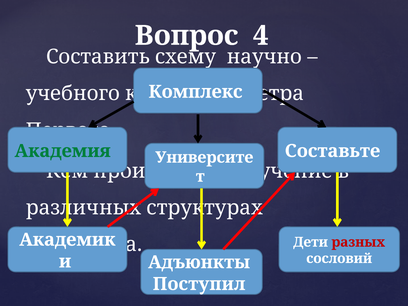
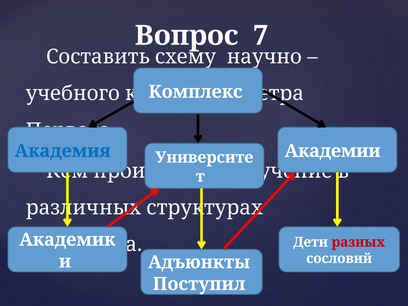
4: 4 -> 7 (261, 36)
Академия colour: green -> blue (63, 151)
Составьте: Составьте -> Академии (333, 151)
